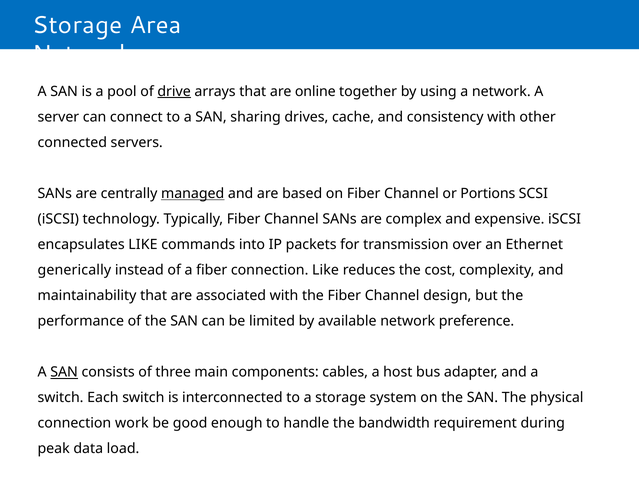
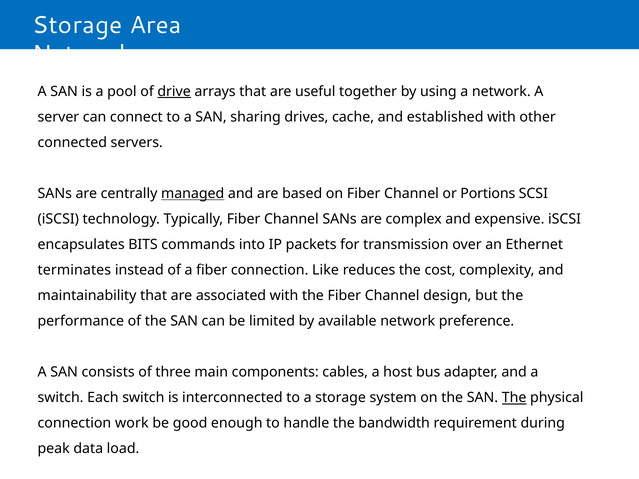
online: online -> useful (315, 92)
consistency: consistency -> established (445, 117)
encapsulates LIKE: LIKE -> BITS (143, 245)
generically: generically -> terminates (74, 270)
SAN underline: present -> none (64, 372)
The underline: none -> present (514, 398)
